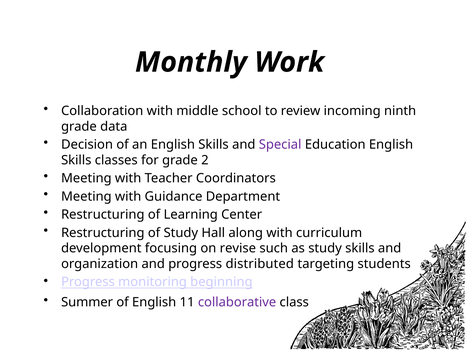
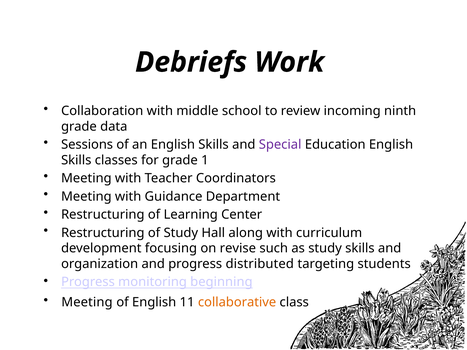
Monthly: Monthly -> Debriefs (191, 62)
Decision: Decision -> Sessions (87, 145)
2: 2 -> 1 (205, 160)
Summer: Summer -> Meeting (87, 303)
collaborative colour: purple -> orange (237, 303)
